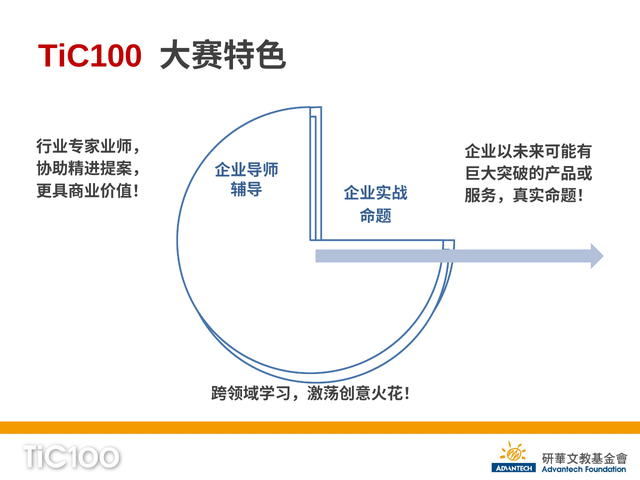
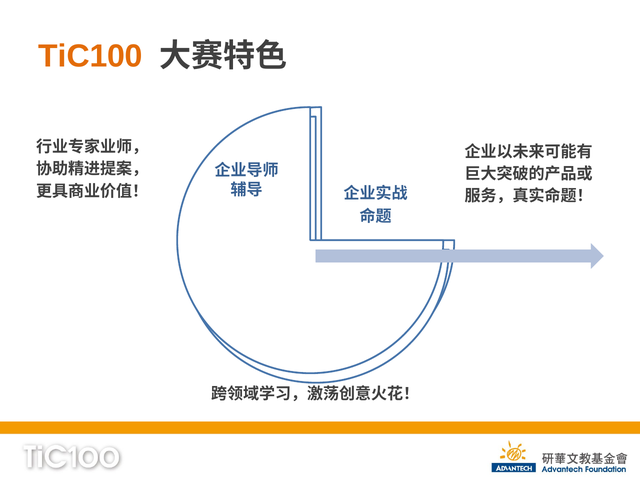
TiC100 colour: red -> orange (91, 56)
